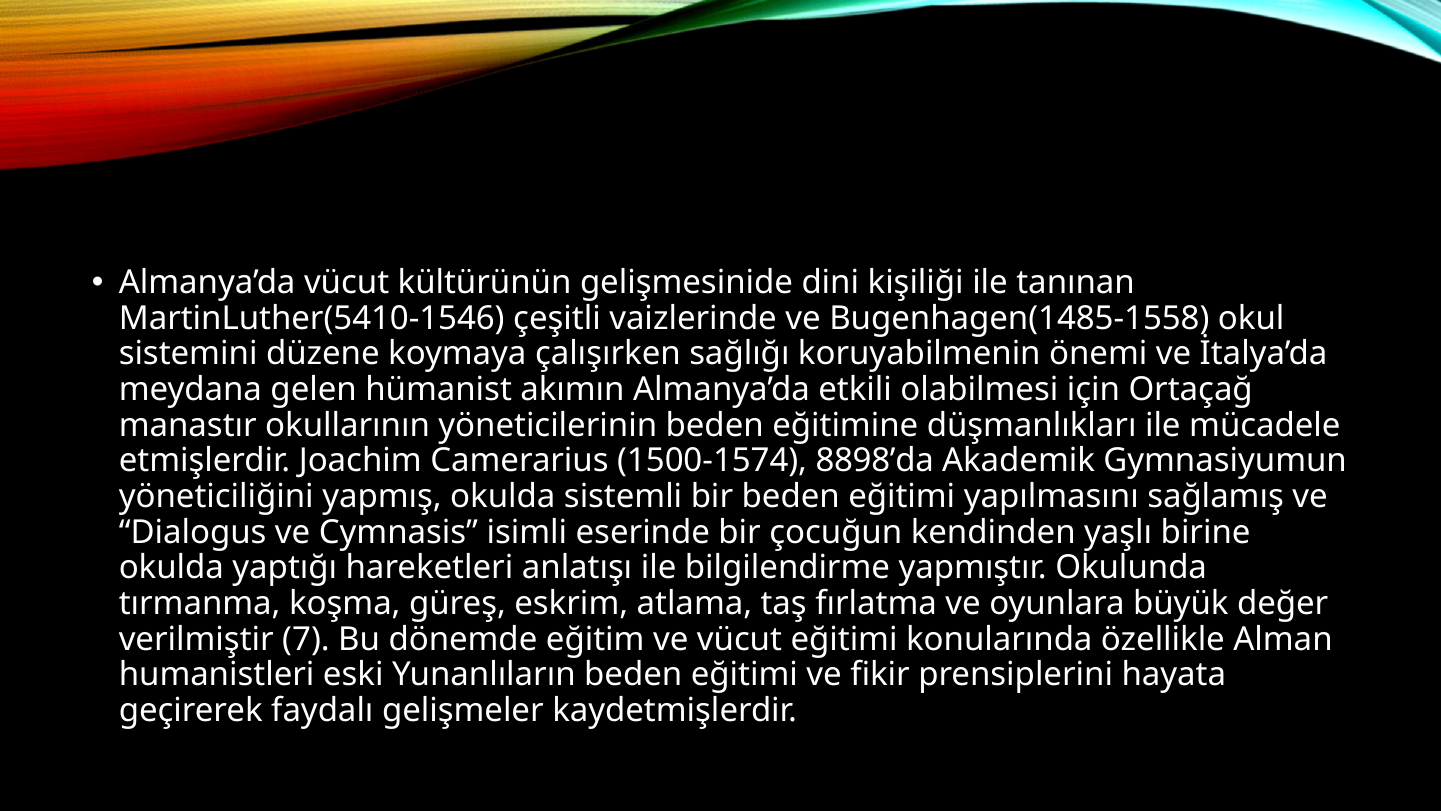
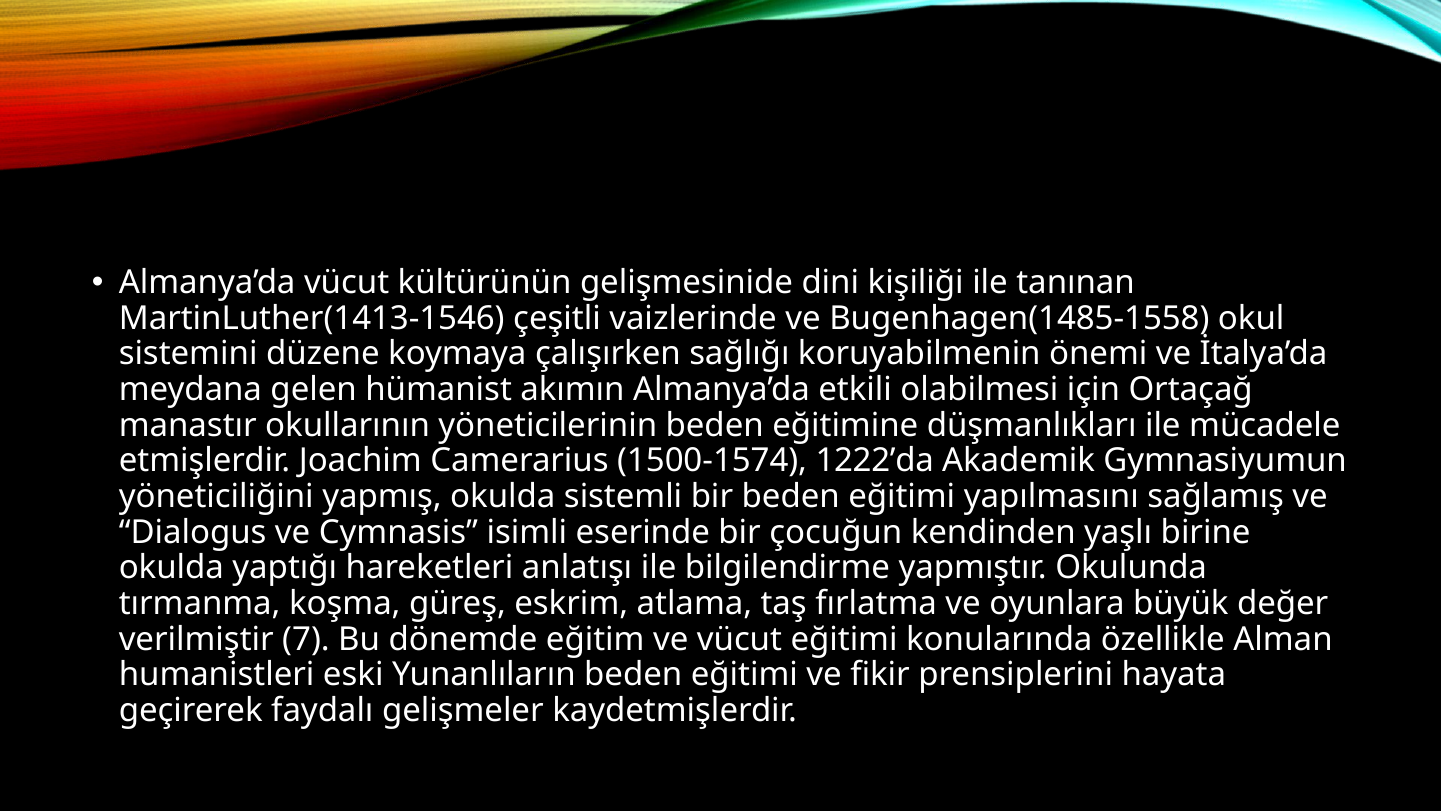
MartinLuther(5410-1546: MartinLuther(5410-1546 -> MartinLuther(1413-1546 (312, 318)
8898’da: 8898’da -> 1222’da (875, 461)
